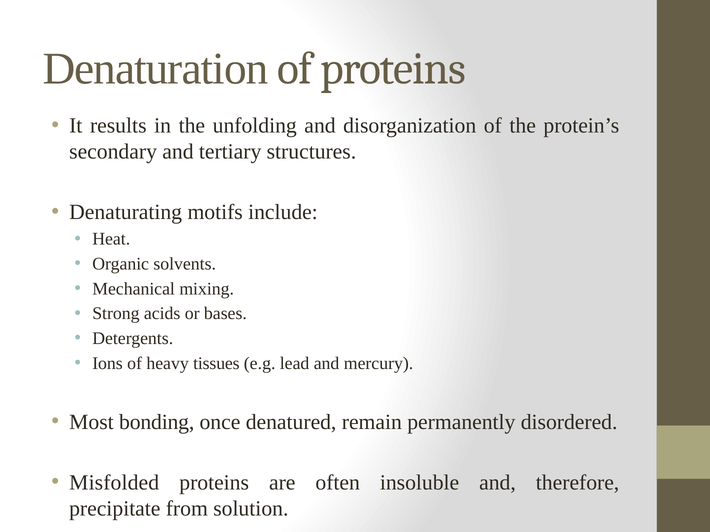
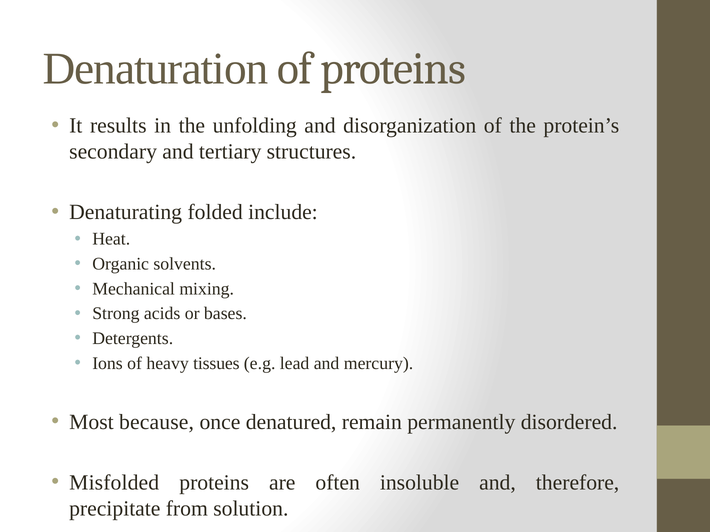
motifs: motifs -> folded (215, 212)
bonding: bonding -> because (157, 422)
